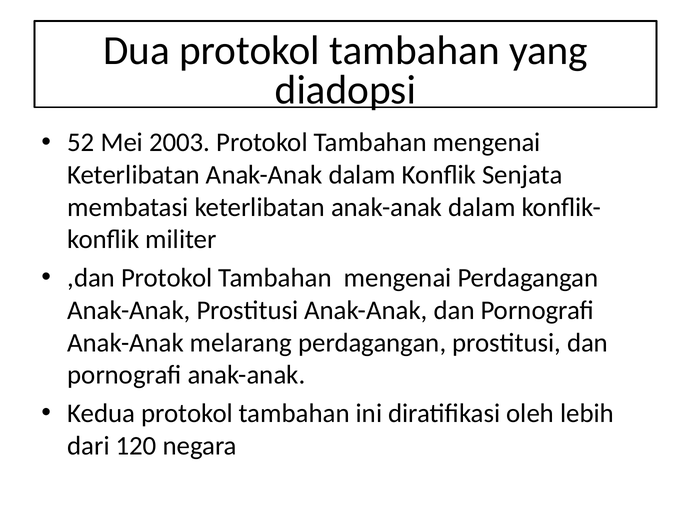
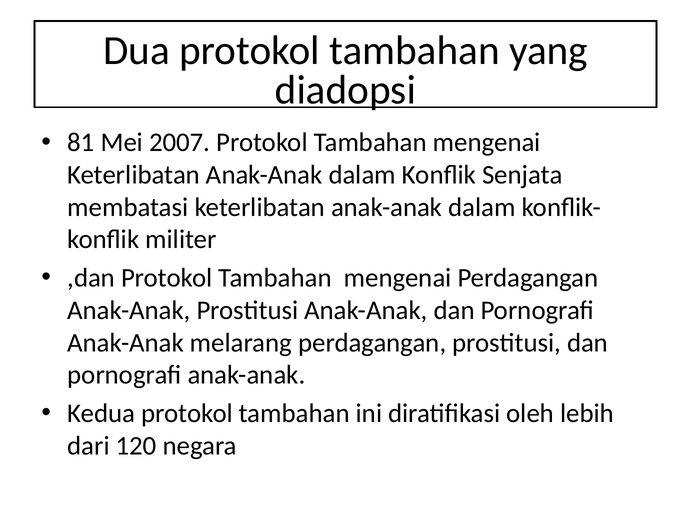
52: 52 -> 81 (81, 142)
2003: 2003 -> 2007 (180, 142)
